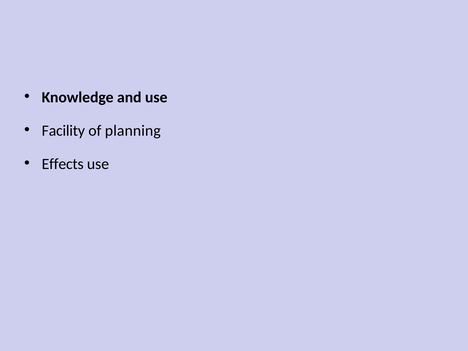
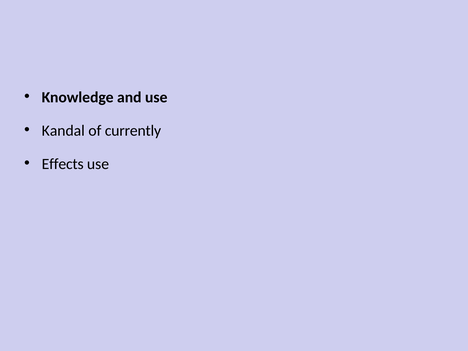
Facility: Facility -> Kandal (63, 131)
planning: planning -> currently (133, 131)
